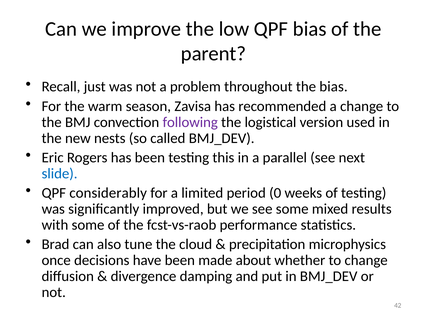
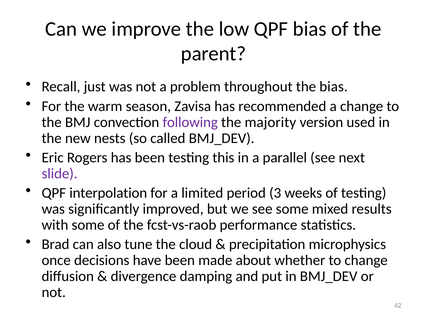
logistical: logistical -> majority (270, 122)
slide colour: blue -> purple (60, 174)
considerably: considerably -> interpolation (108, 193)
0: 0 -> 3 (275, 193)
